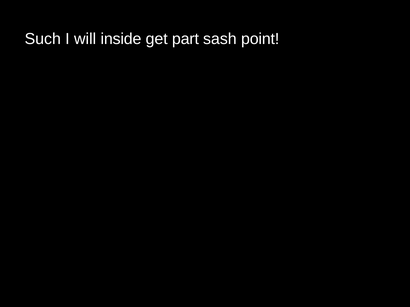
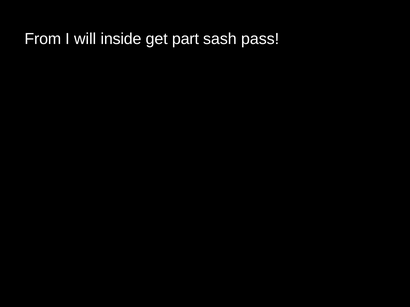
Such: Such -> From (43, 39)
point: point -> pass (260, 39)
